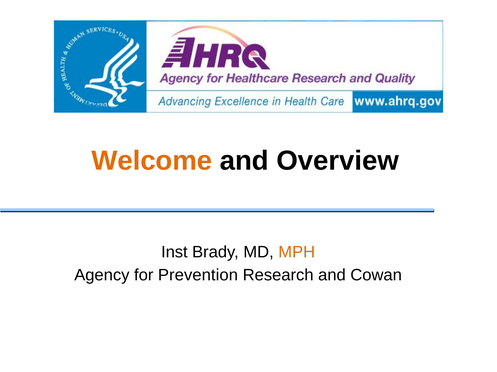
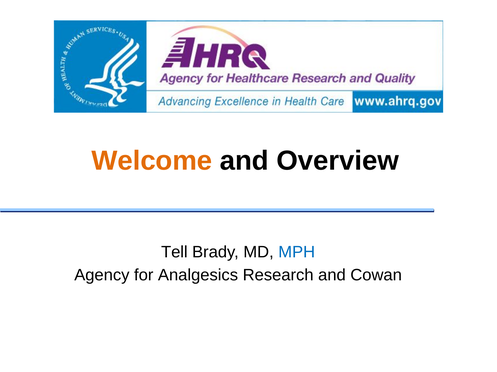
Inst: Inst -> Tell (174, 253)
MPH colour: orange -> blue (297, 253)
Prevention: Prevention -> Analgesics (198, 276)
